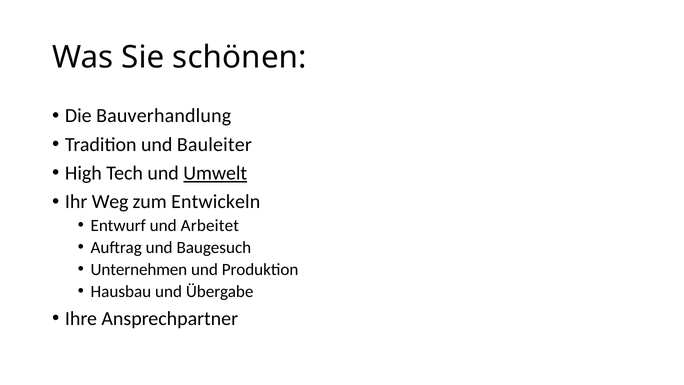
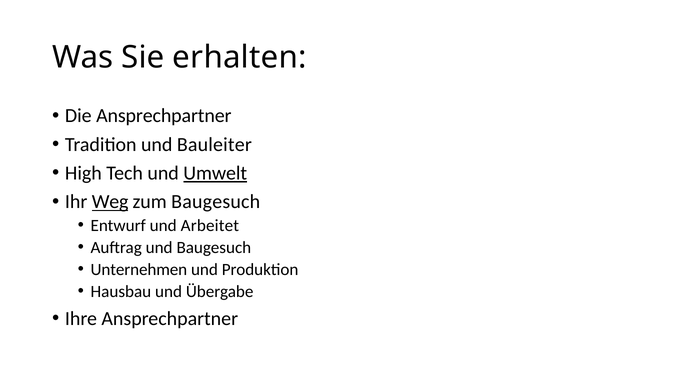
schönen: schönen -> erhalten (240, 57)
Die Bauverhandlung: Bauverhandlung -> Ansprechpartner (164, 116)
Weg underline: none -> present (110, 202)
zum Entwickeln: Entwickeln -> Baugesuch (216, 202)
